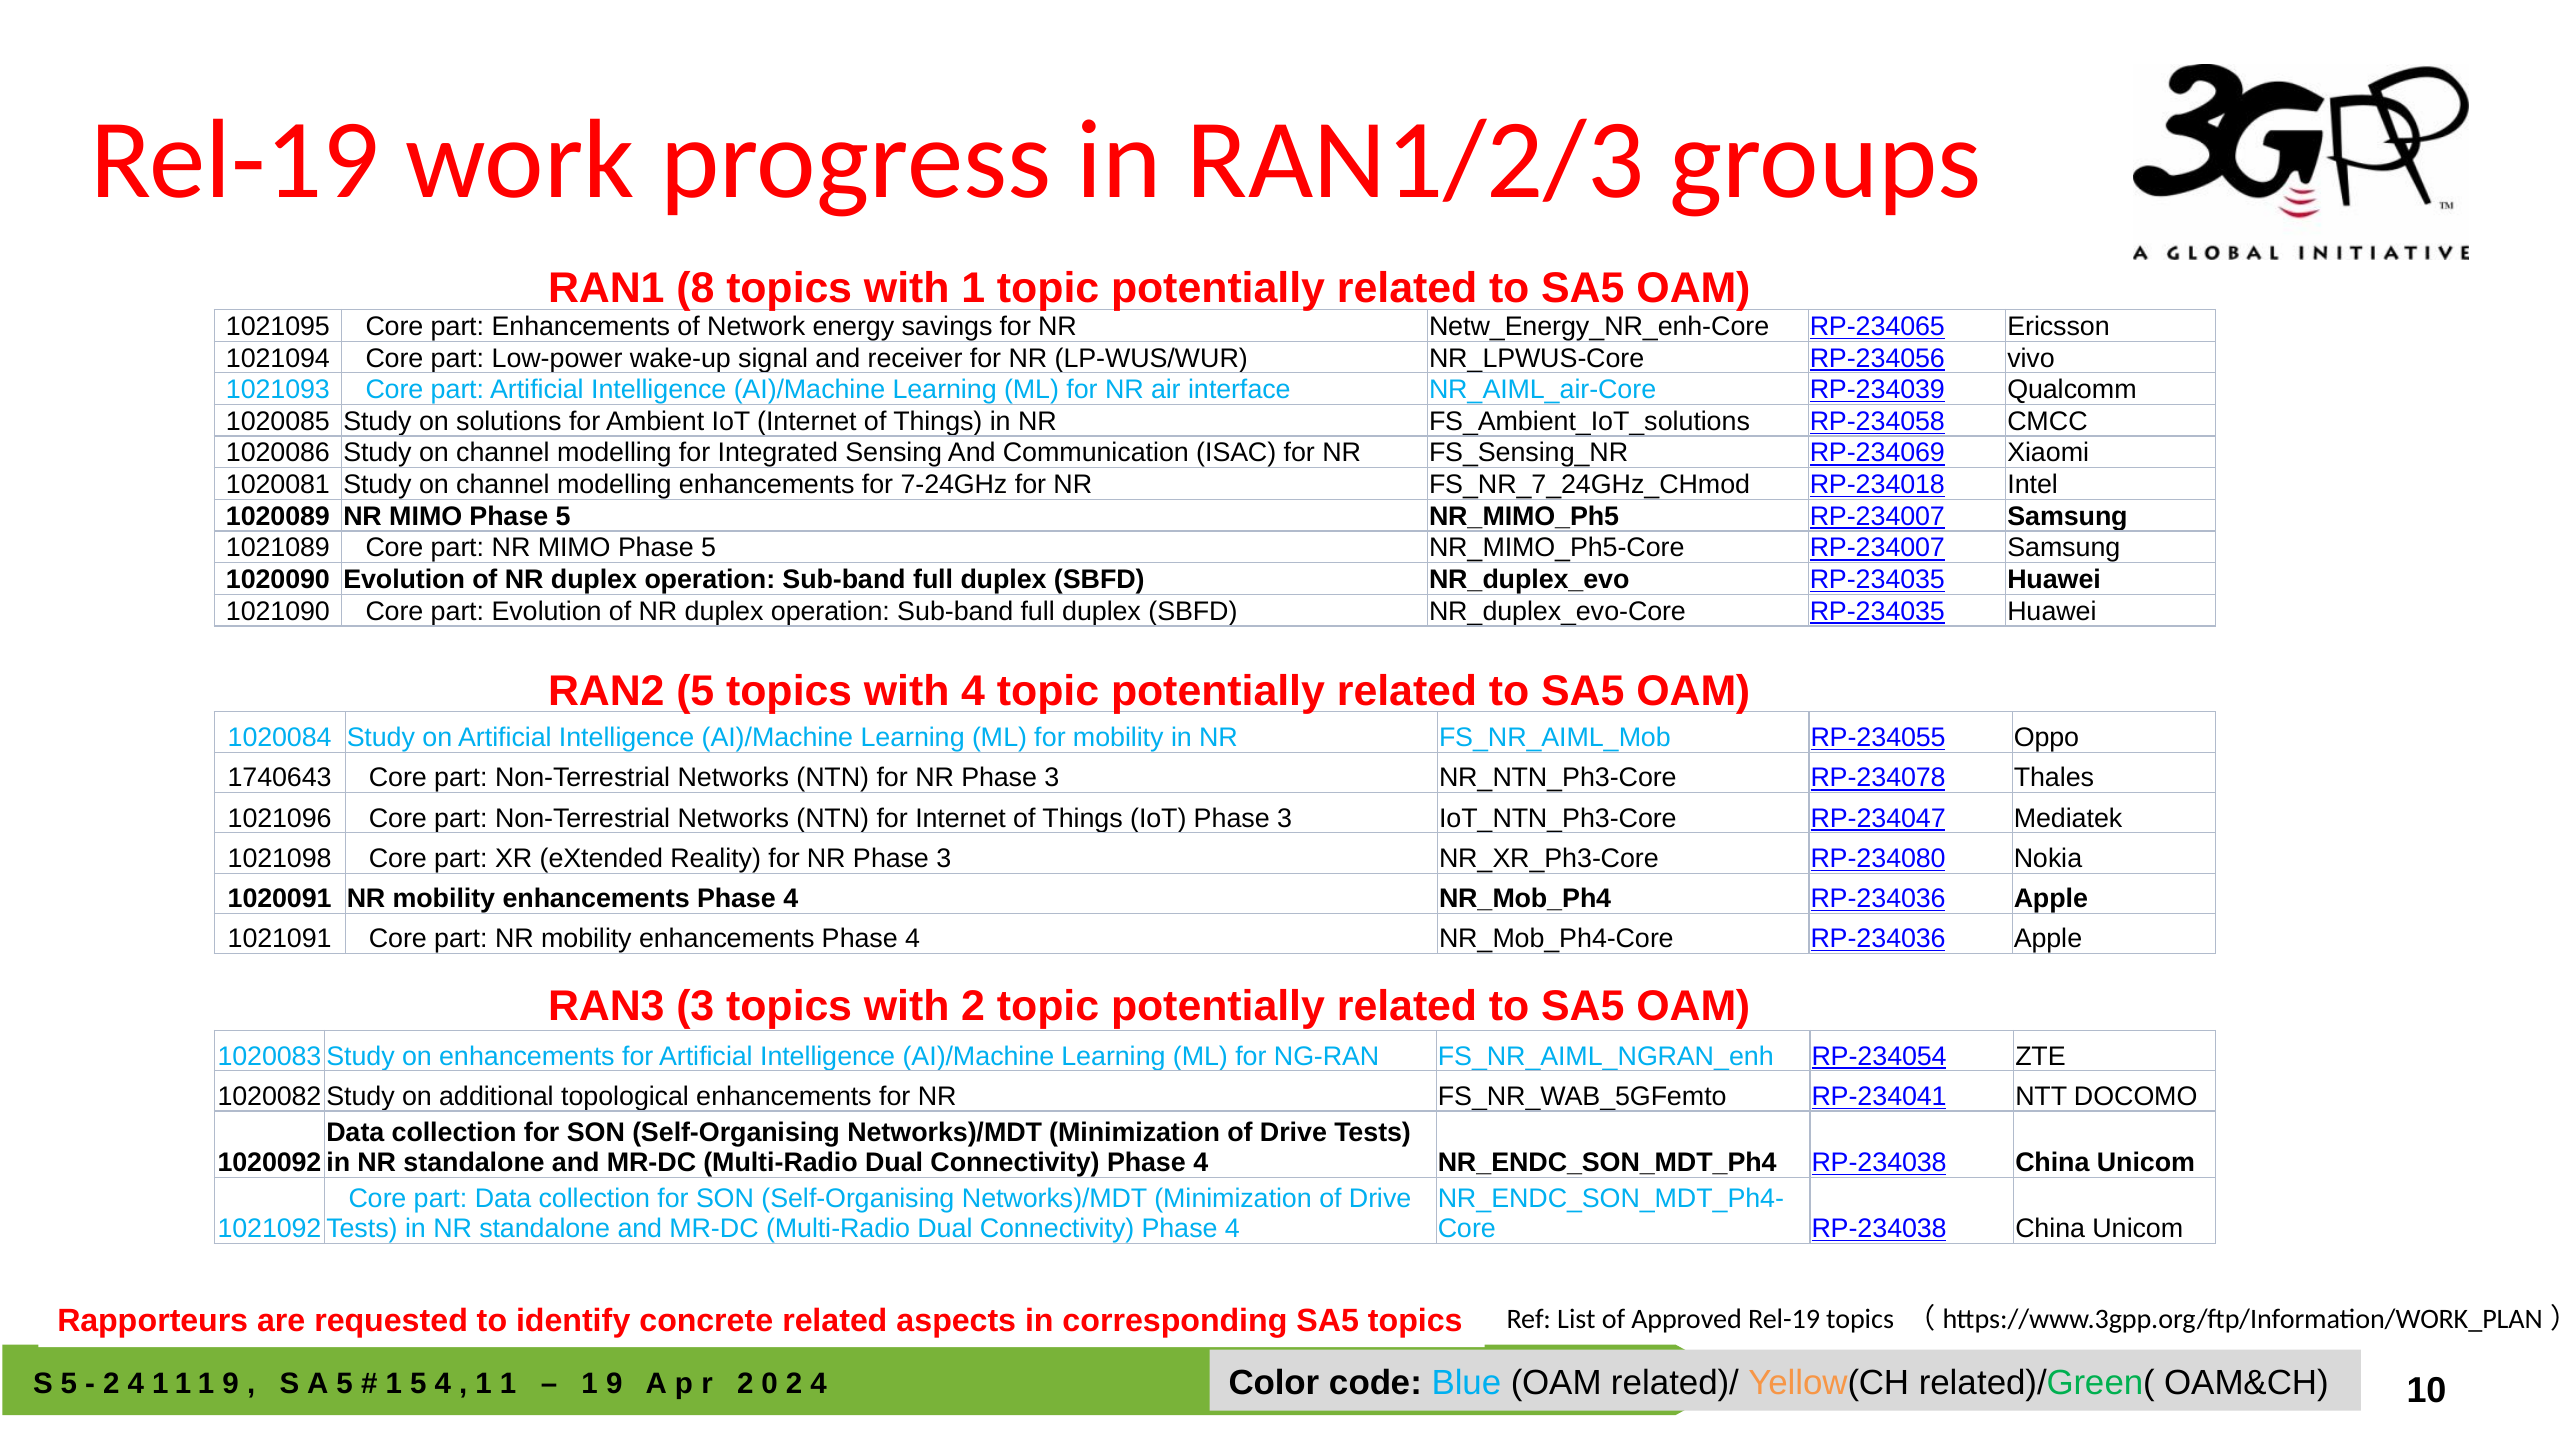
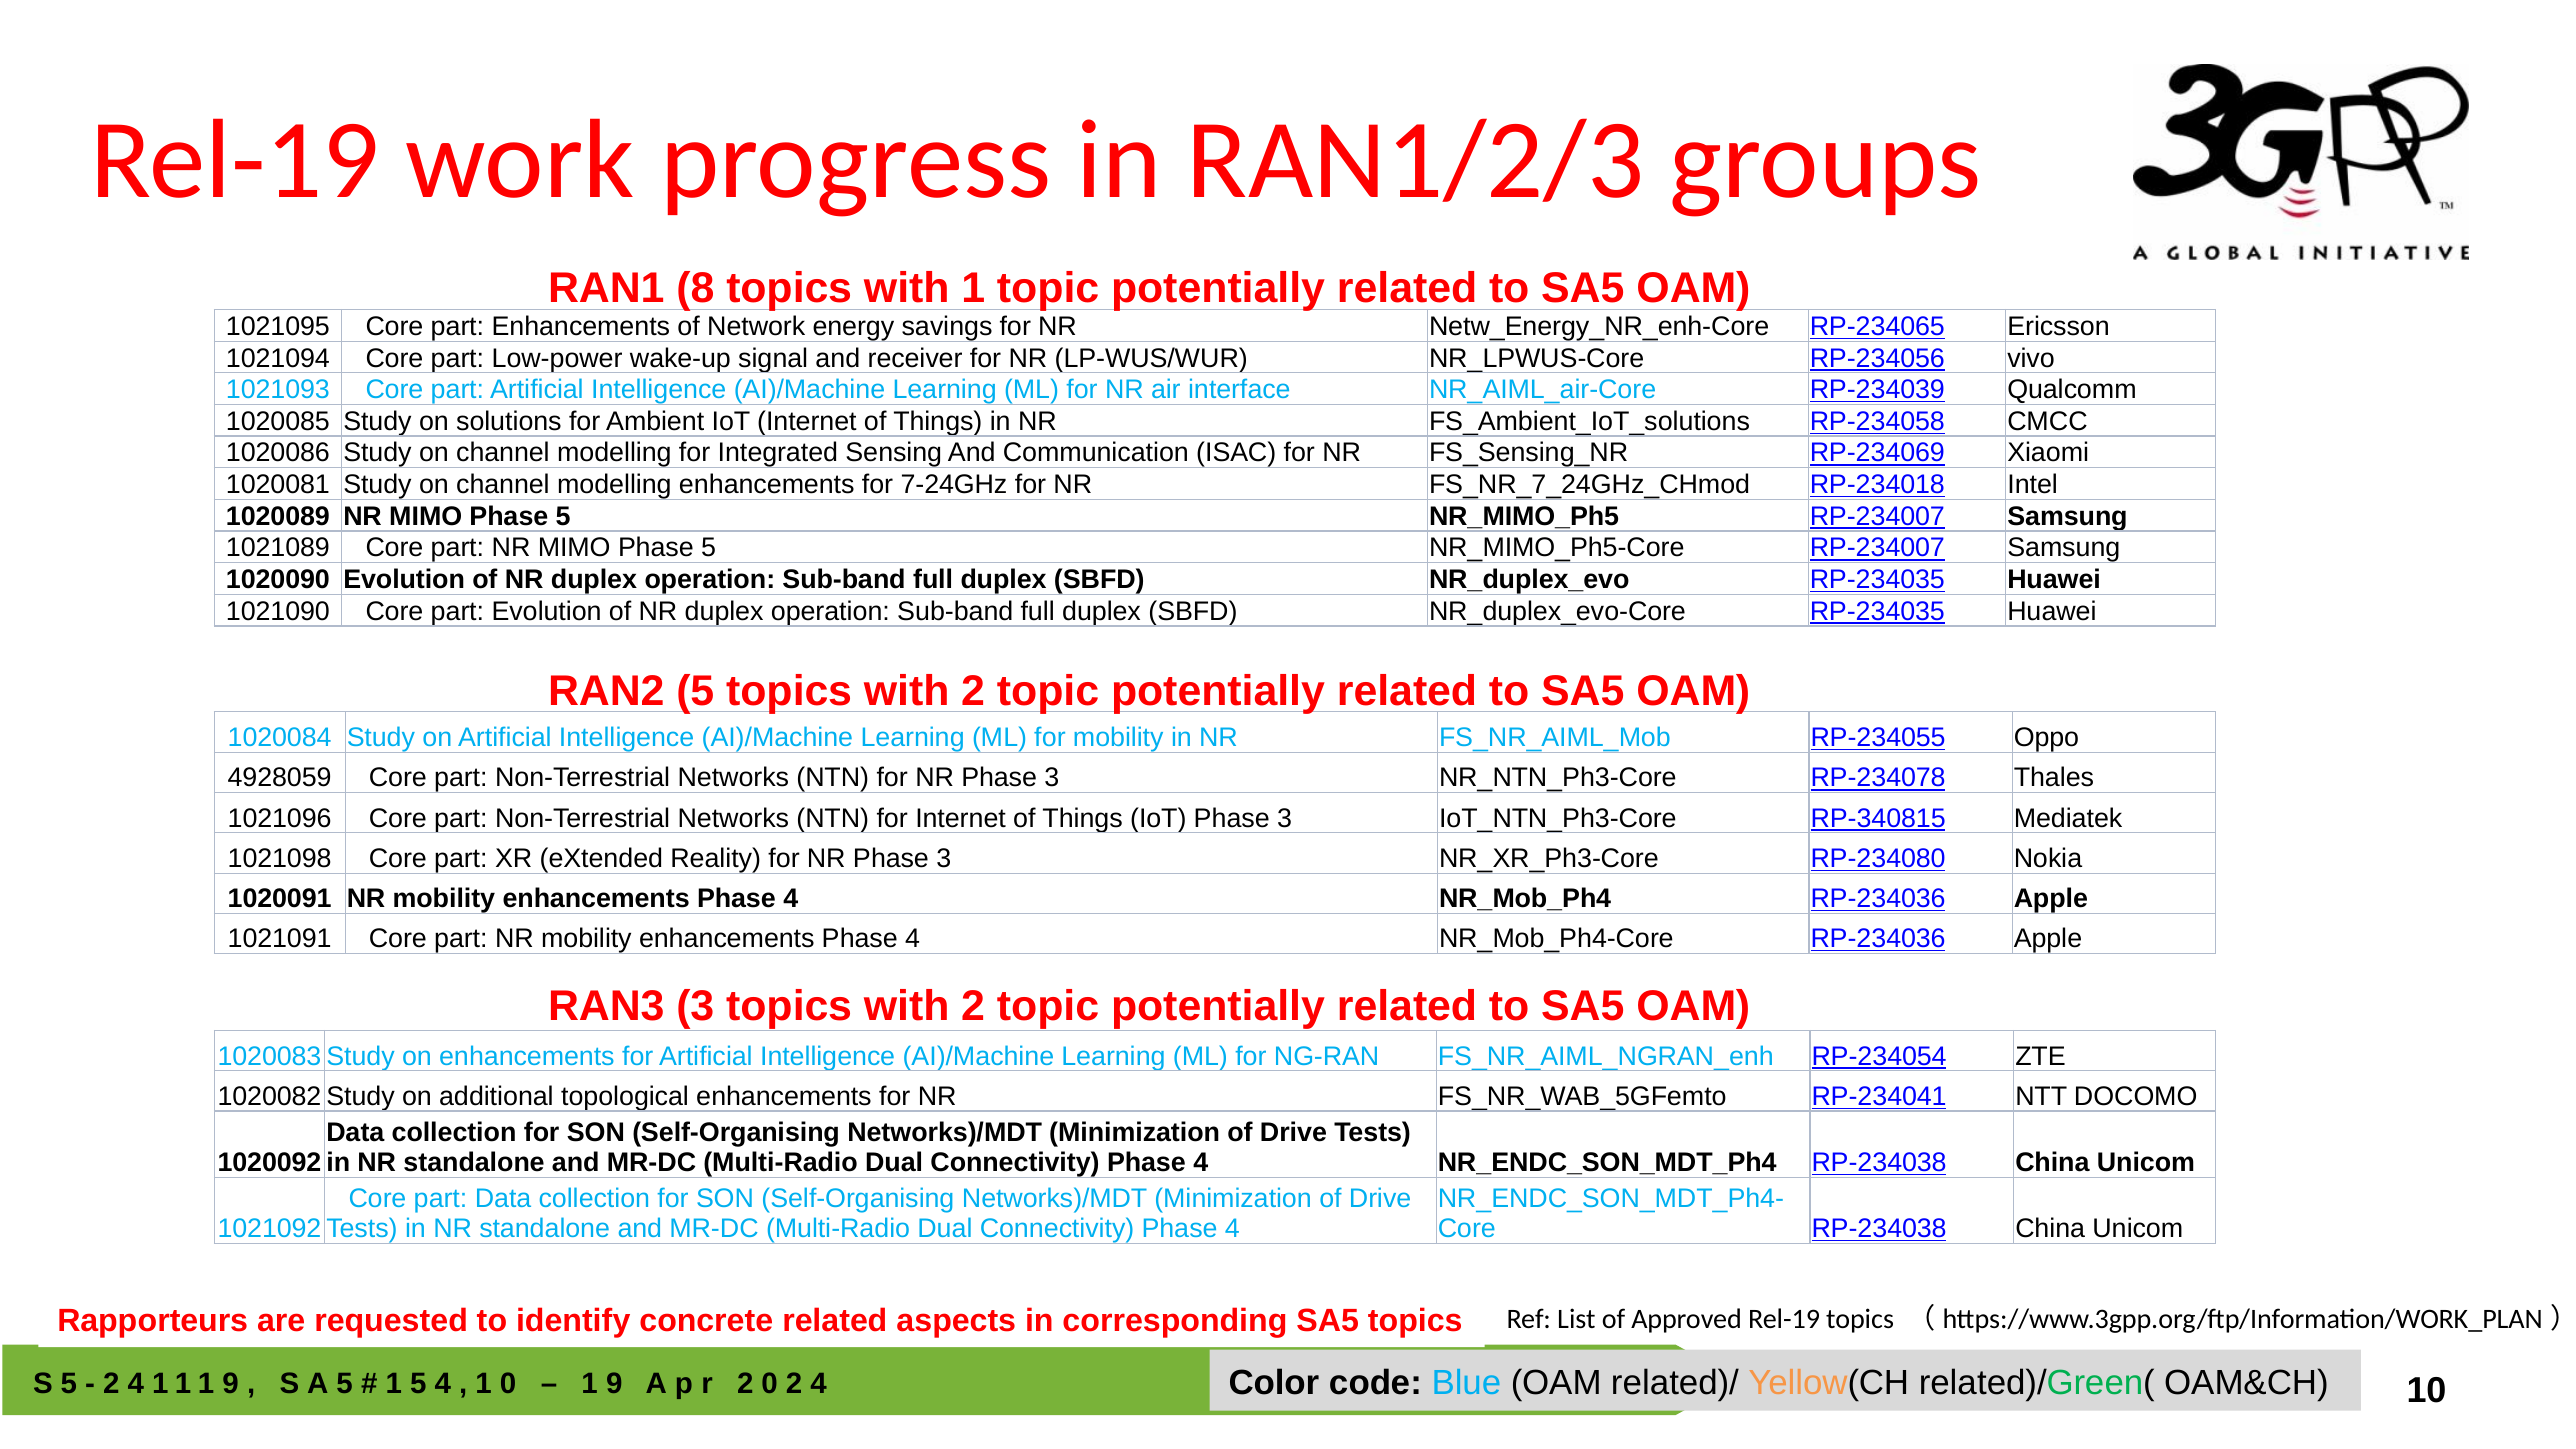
5 topics with 4: 4 -> 2 (973, 691)
1740643: 1740643 -> 4928059 (280, 778)
RP-234047: RP-234047 -> RP-340815 (1878, 818)
1 1: 1 -> 0 (508, 1384)
